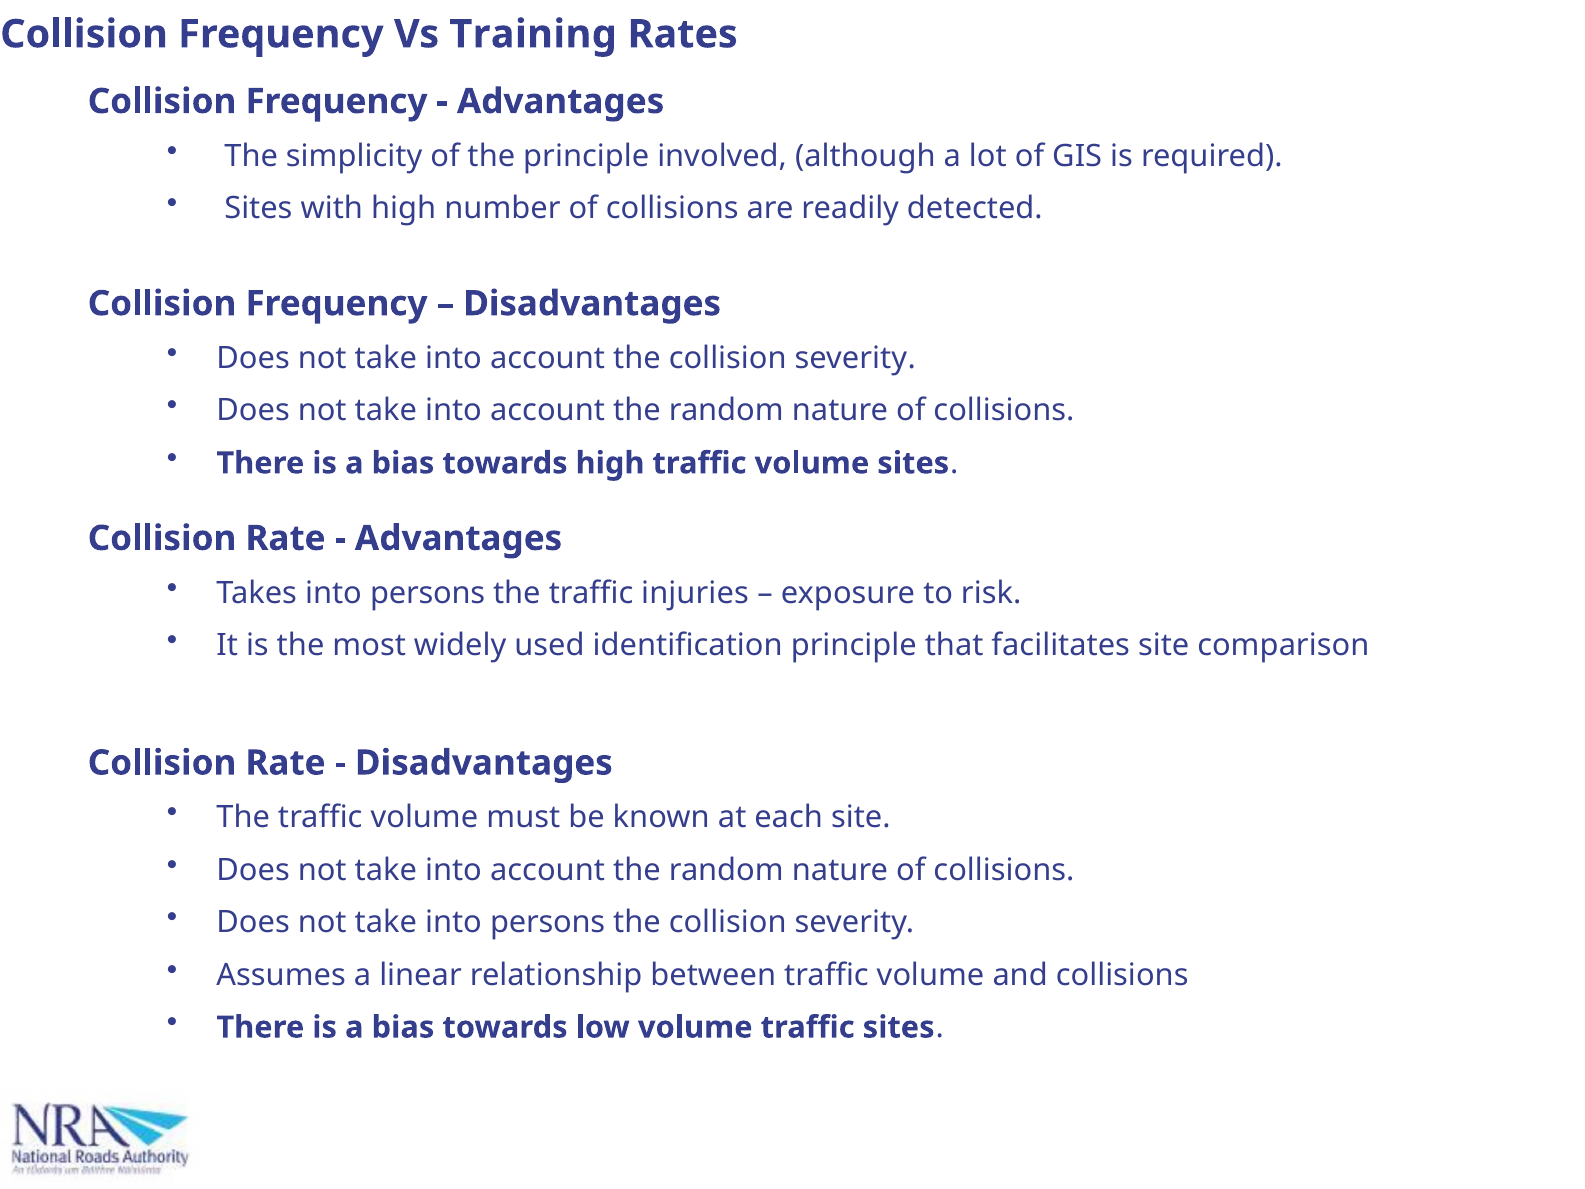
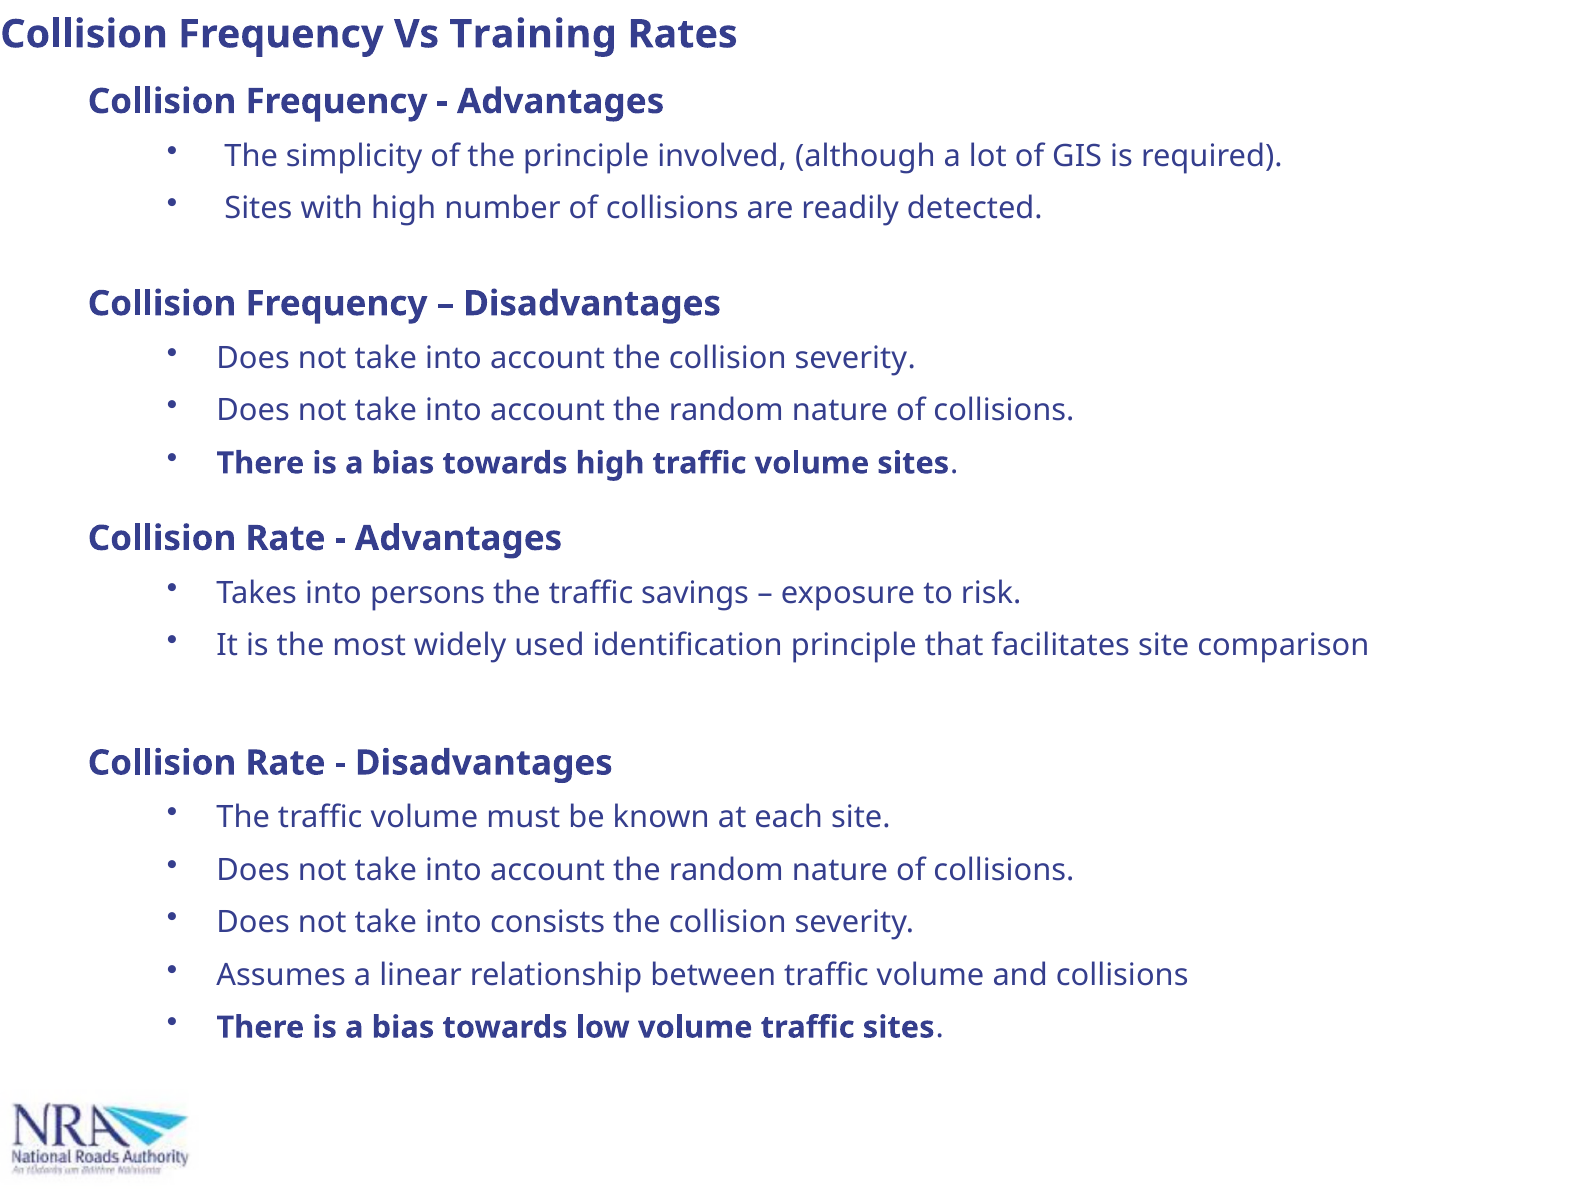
injuries: injuries -> savings (695, 593)
take into persons: persons -> consists (548, 922)
